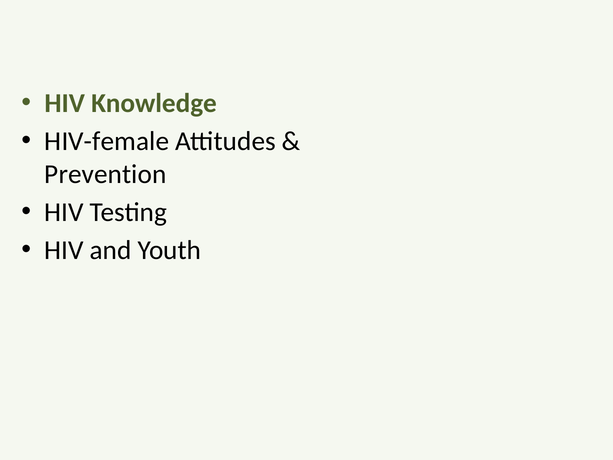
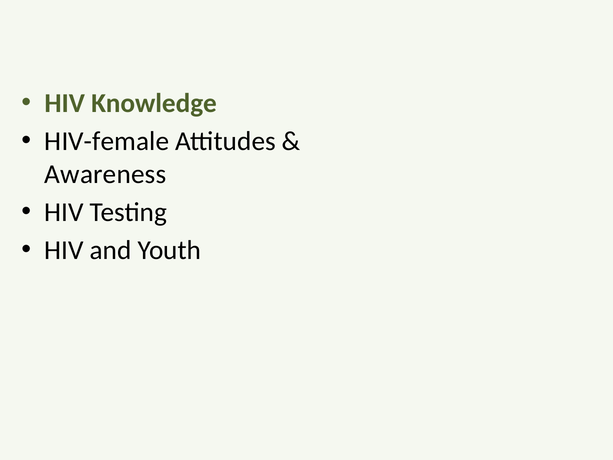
Prevention: Prevention -> Awareness (105, 174)
